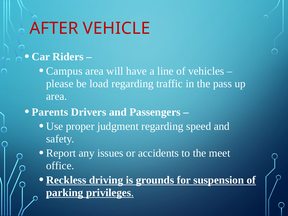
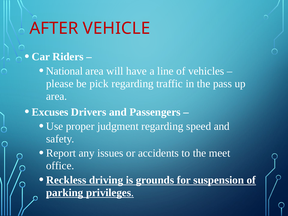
Campus: Campus -> National (64, 71)
load: load -> pick (99, 84)
Parents: Parents -> Excuses (50, 112)
